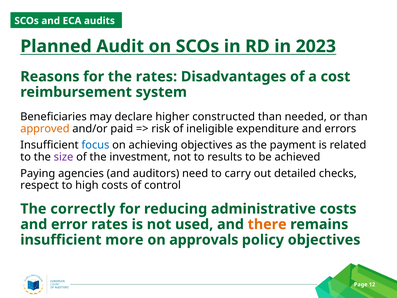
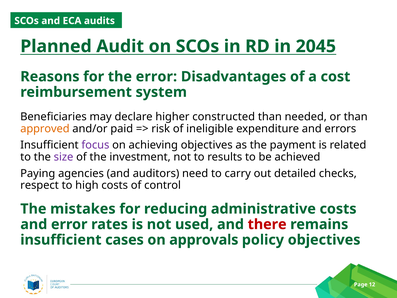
2023: 2023 -> 2045 (316, 46)
the rates: rates -> error (156, 77)
focus colour: blue -> purple (95, 145)
correctly: correctly -> mistakes (83, 209)
there colour: orange -> red (267, 224)
more: more -> cases (124, 240)
